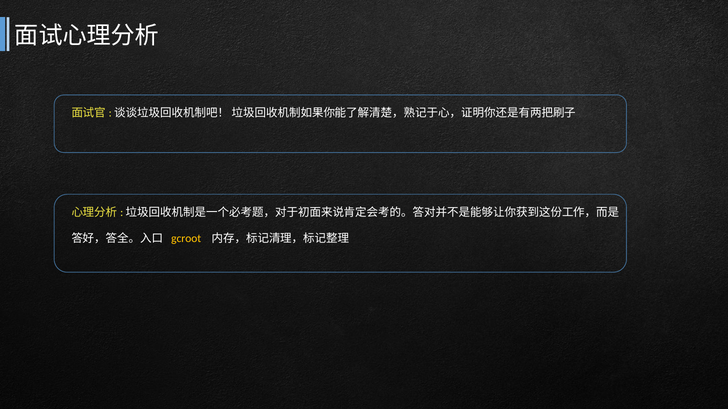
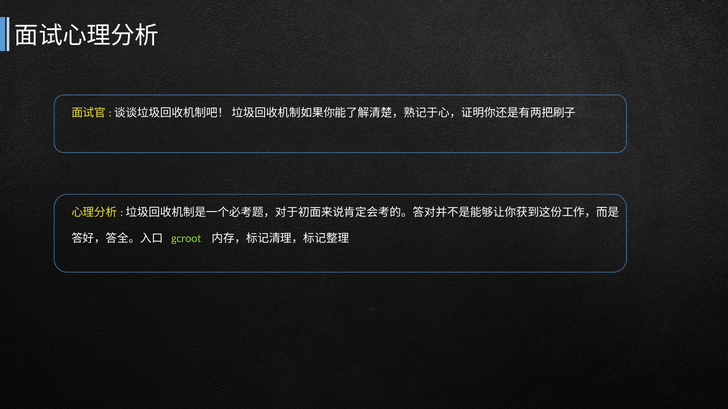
gcroot colour: yellow -> light green (186, 239)
